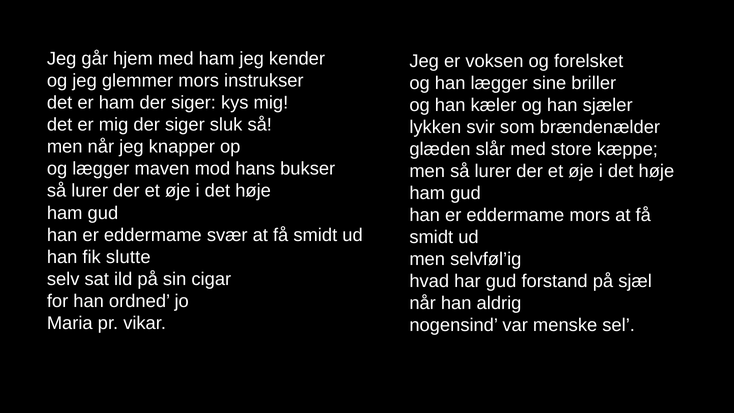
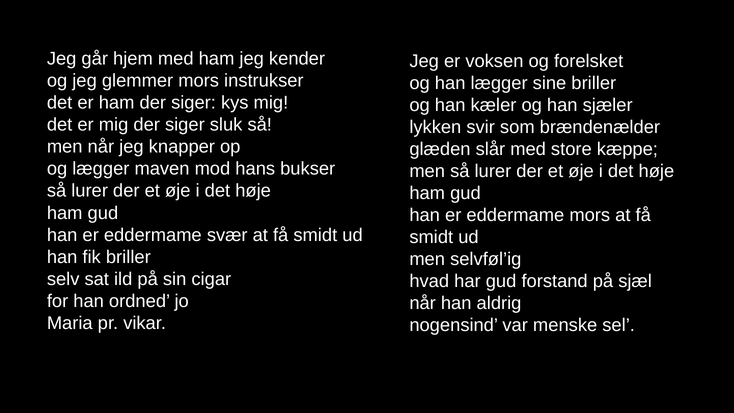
fik slutte: slutte -> briller (128, 257)
